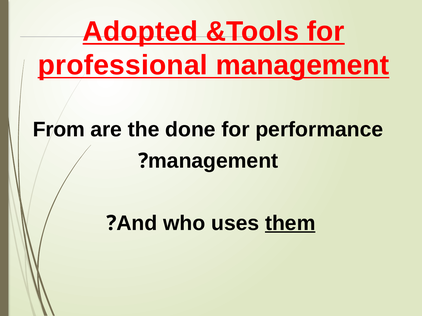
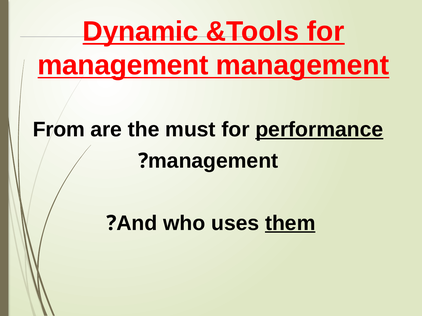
Adopted: Adopted -> Dynamic (141, 32)
professional: professional -> management (123, 65)
done: done -> must (190, 130)
performance underline: none -> present (319, 130)
